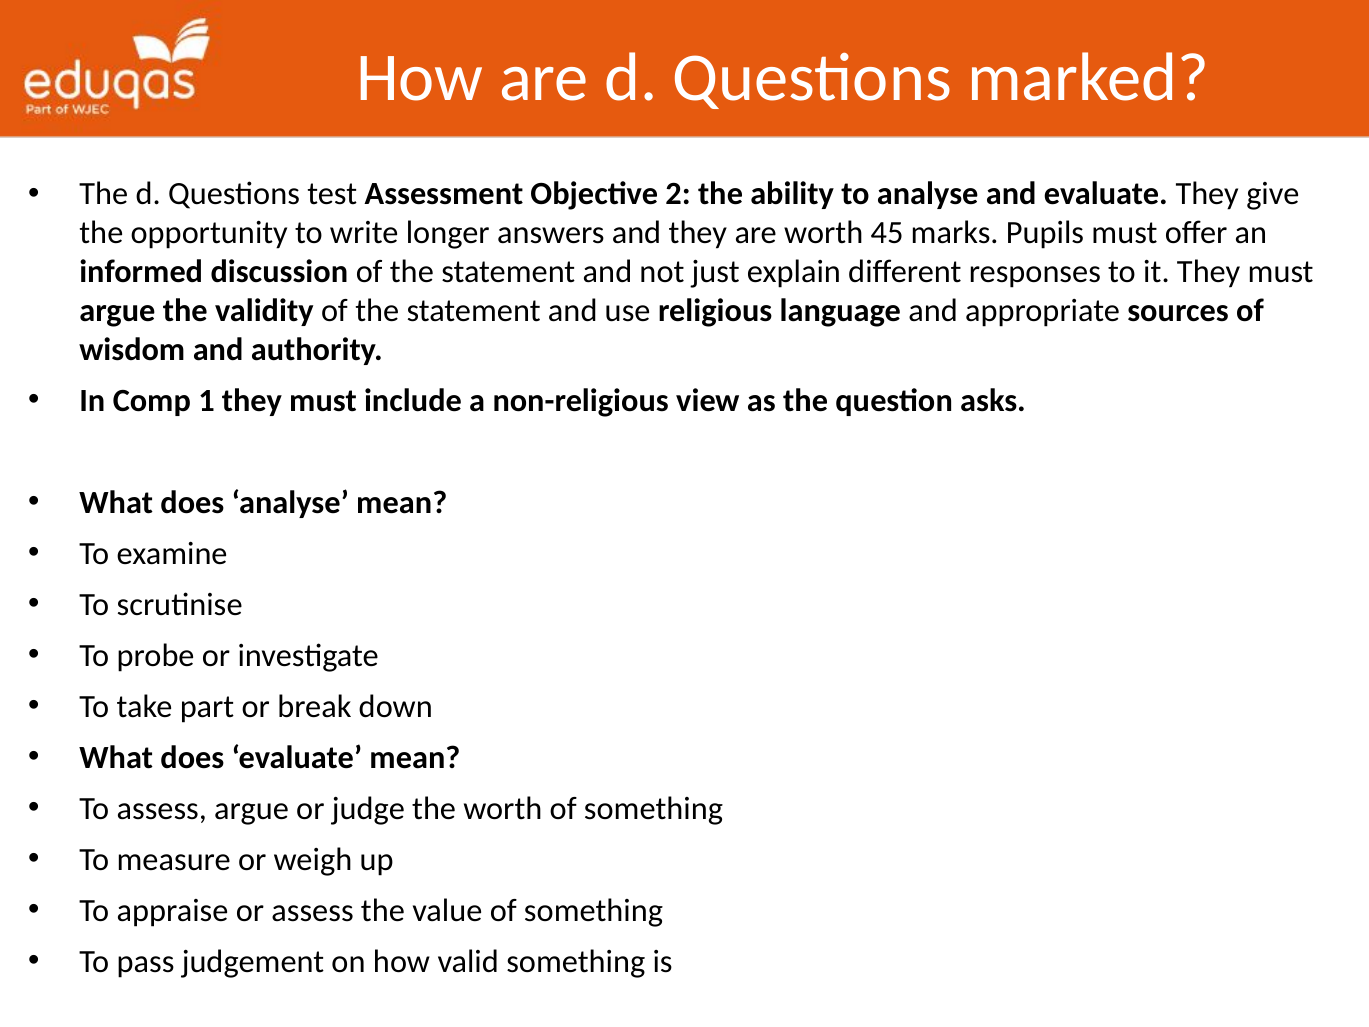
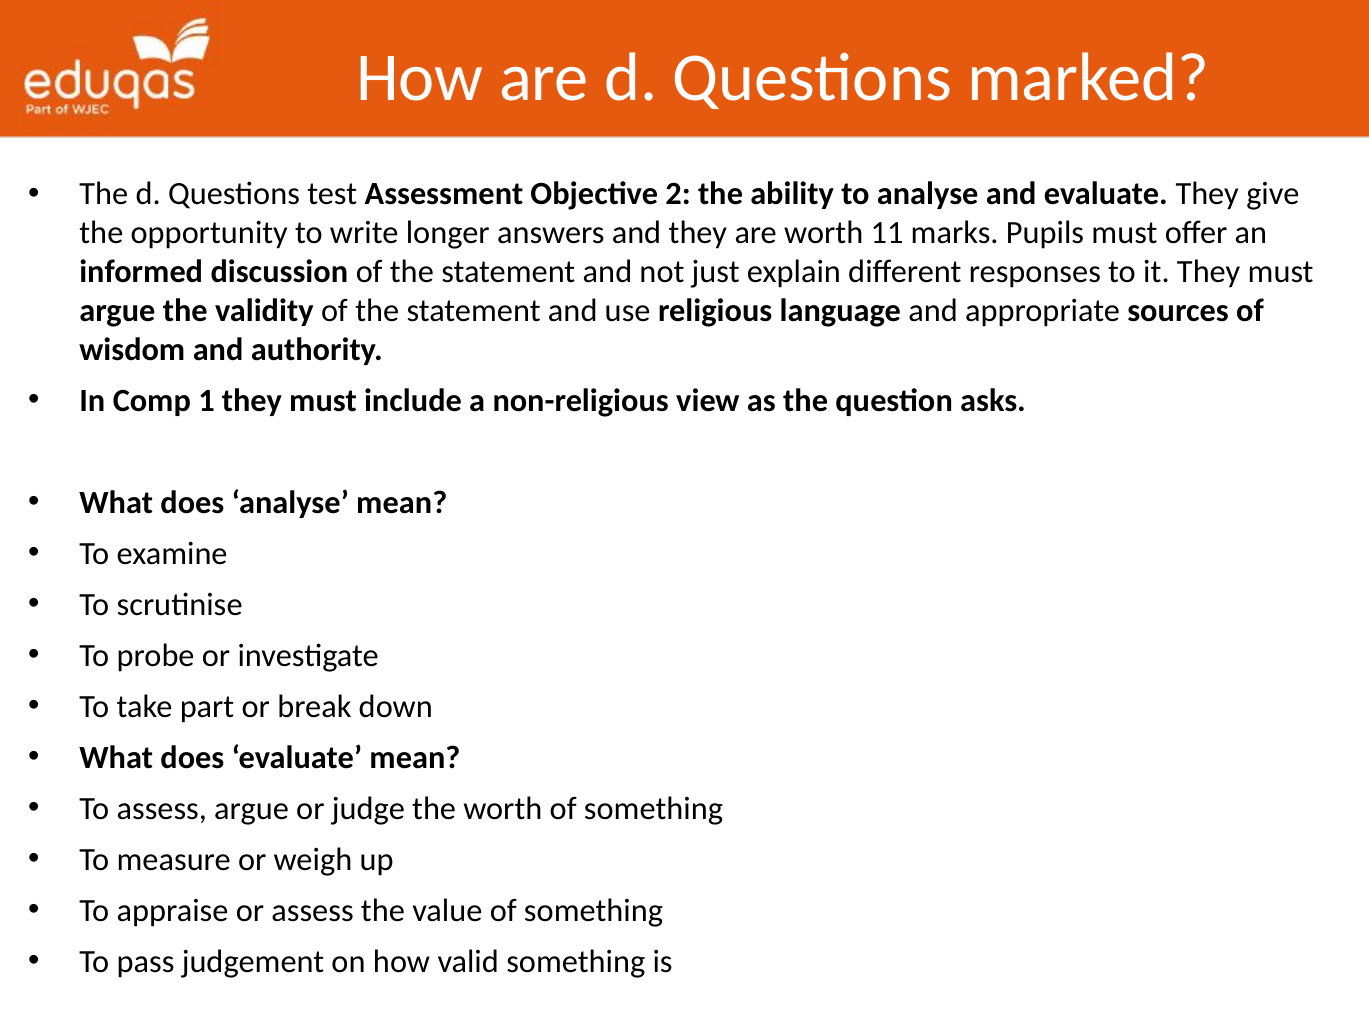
45: 45 -> 11 (887, 233)
